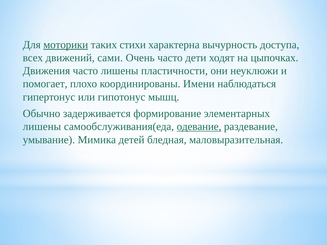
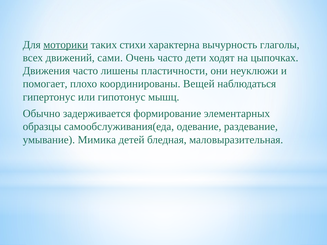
доступа: доступа -> глаголы (280, 45)
Имени: Имени -> Вещей (199, 84)
лишены: лишены -> образцы (42, 127)
одевание underline: present -> none (199, 127)
